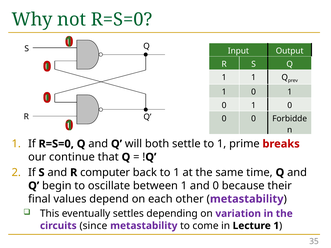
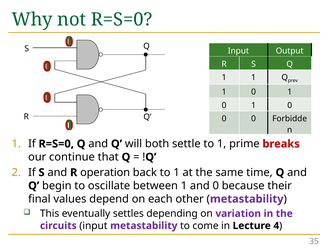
computer: computer -> operation (105, 173)
circuits since: since -> input (93, 226)
Lecture 1: 1 -> 4 (276, 226)
